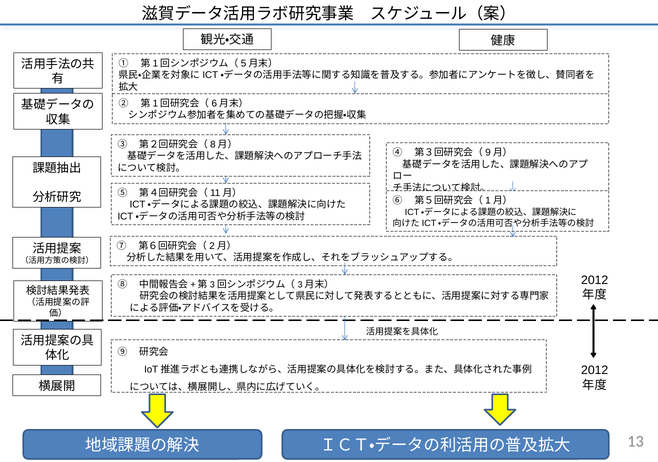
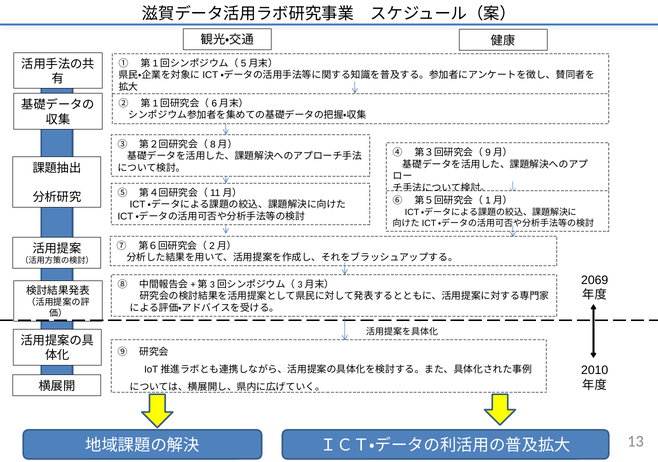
2012: 2012 -> 2069 (595, 280)
2012: 2012 -> 2010 (595, 370)
